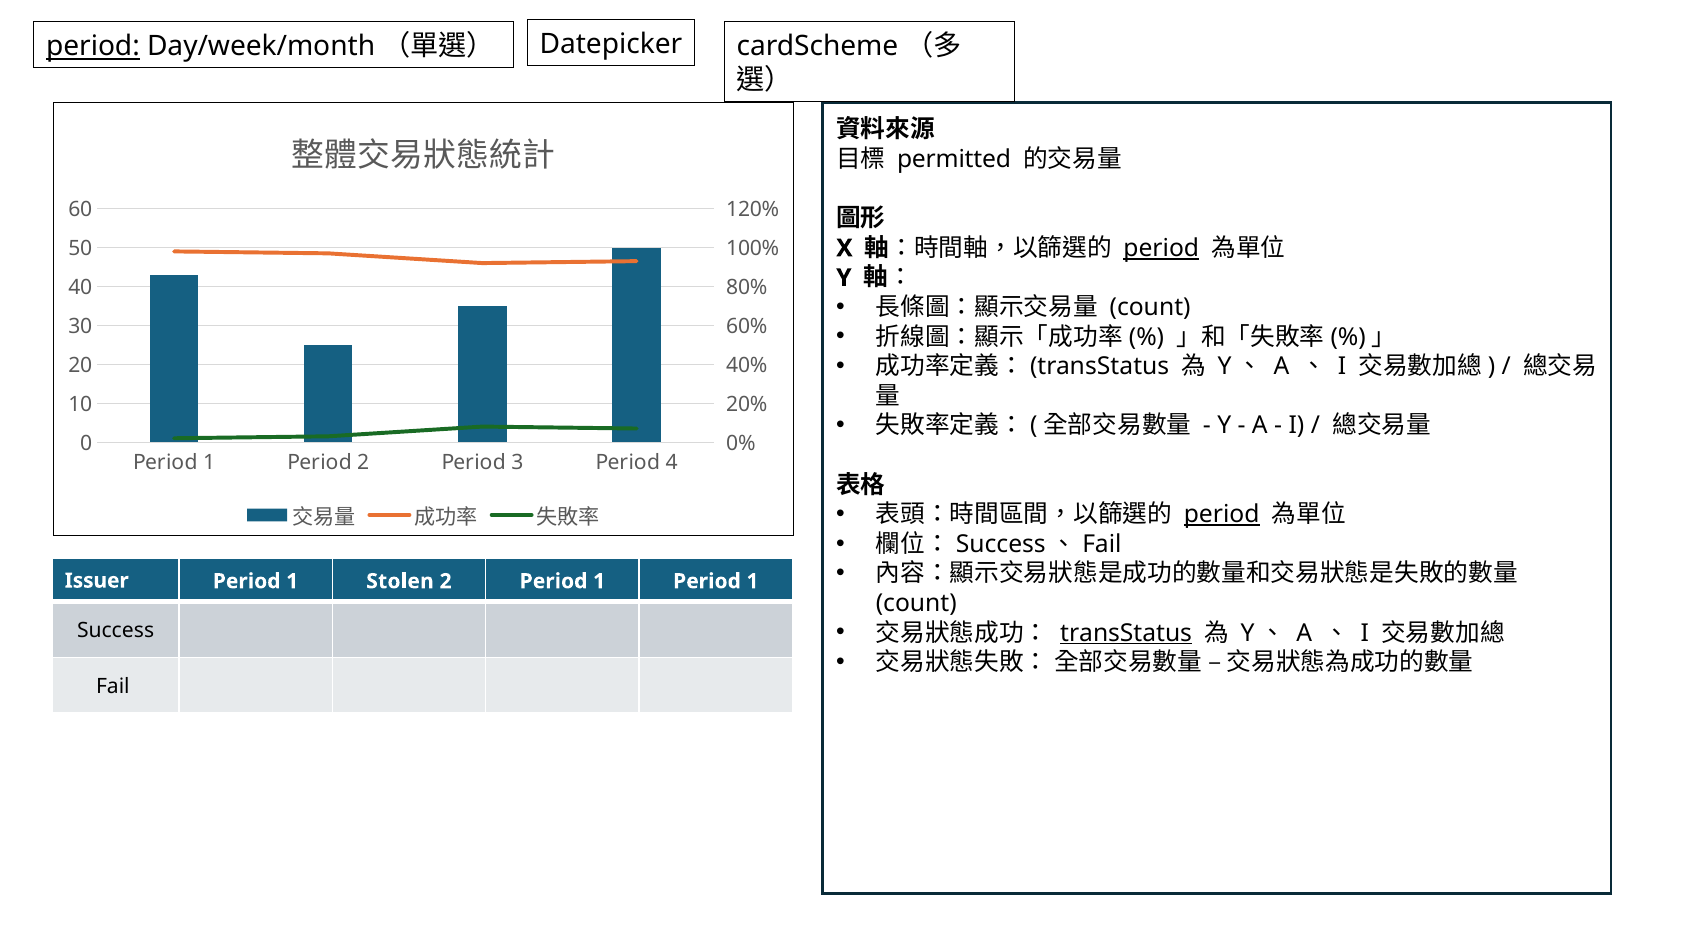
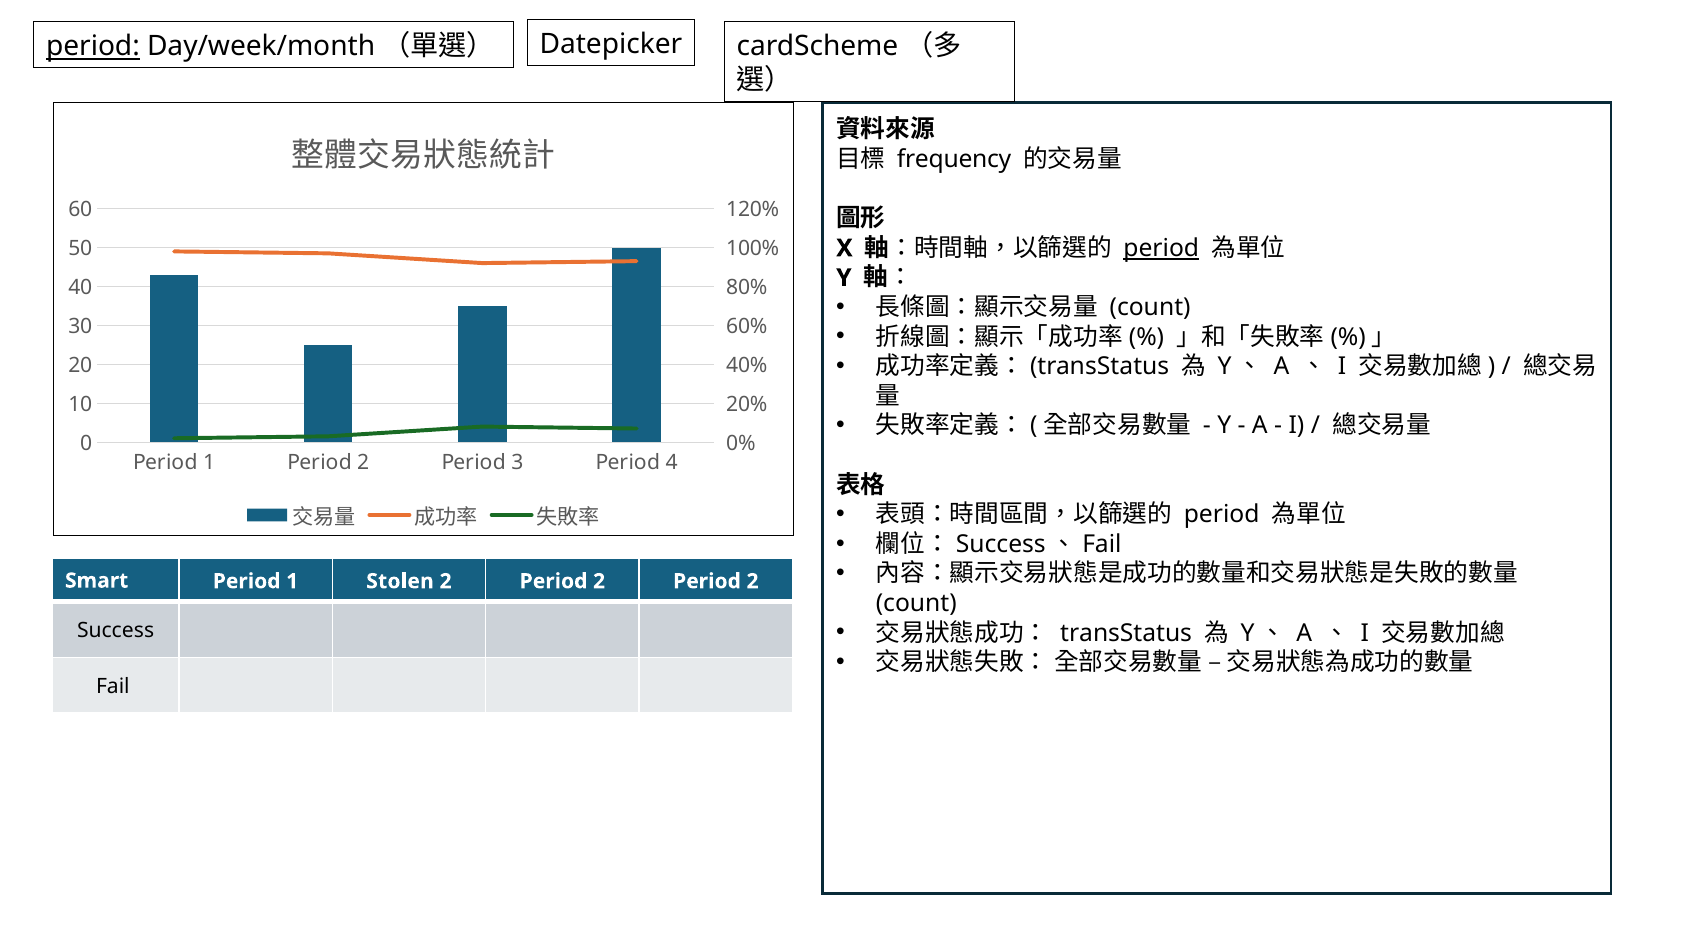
permitted: permitted -> frequency (954, 159)
period underline: present -> none (1222, 514)
Issuer: Issuer -> Smart (97, 580)
1: 1 -> 2 (599, 581)
1: 1 -> 2 (753, 581)
transStatus underline: present -> none (1126, 633)
